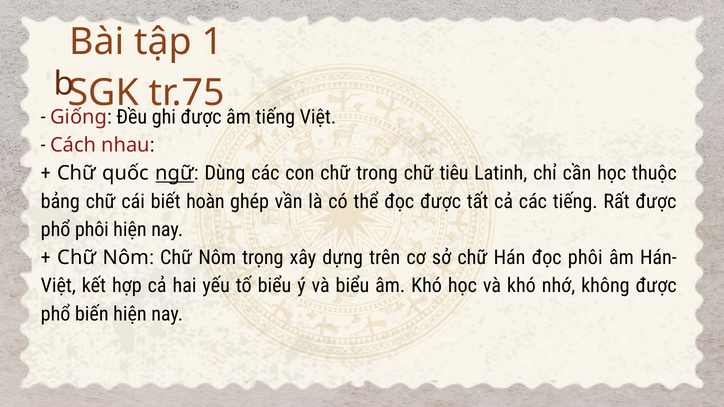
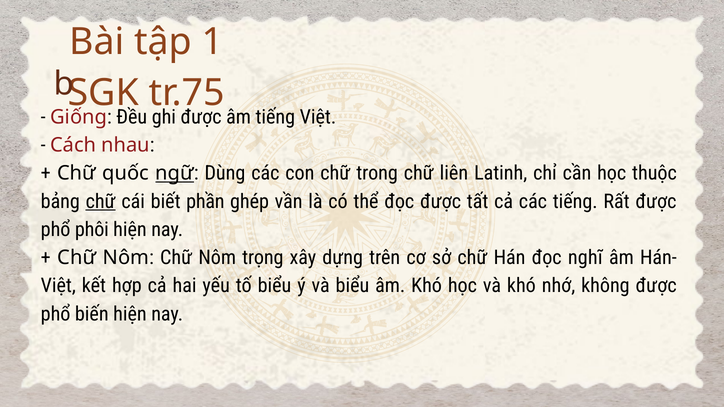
tiêu: tiêu -> liên (454, 173)
chữ underline: none -> present (101, 202)
hoàn: hoàn -> phần (205, 202)
đọc phôi: phôi -> nghĩ (585, 258)
